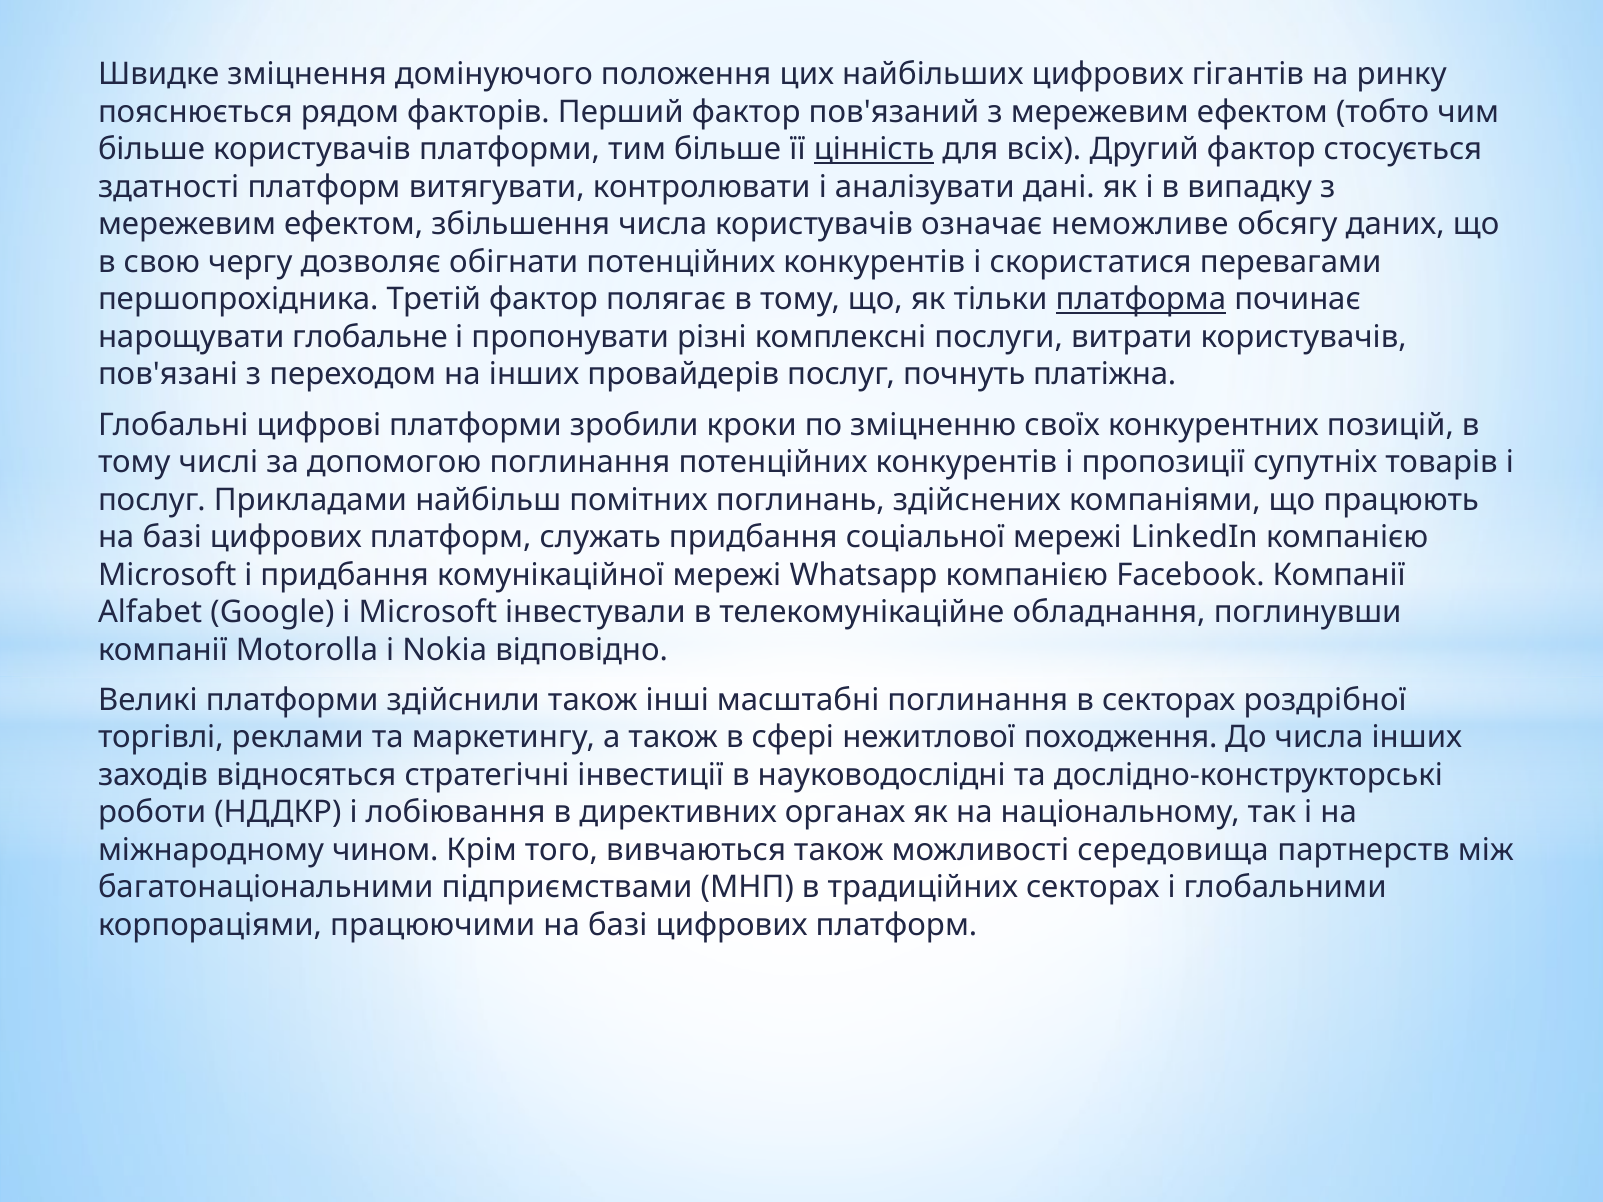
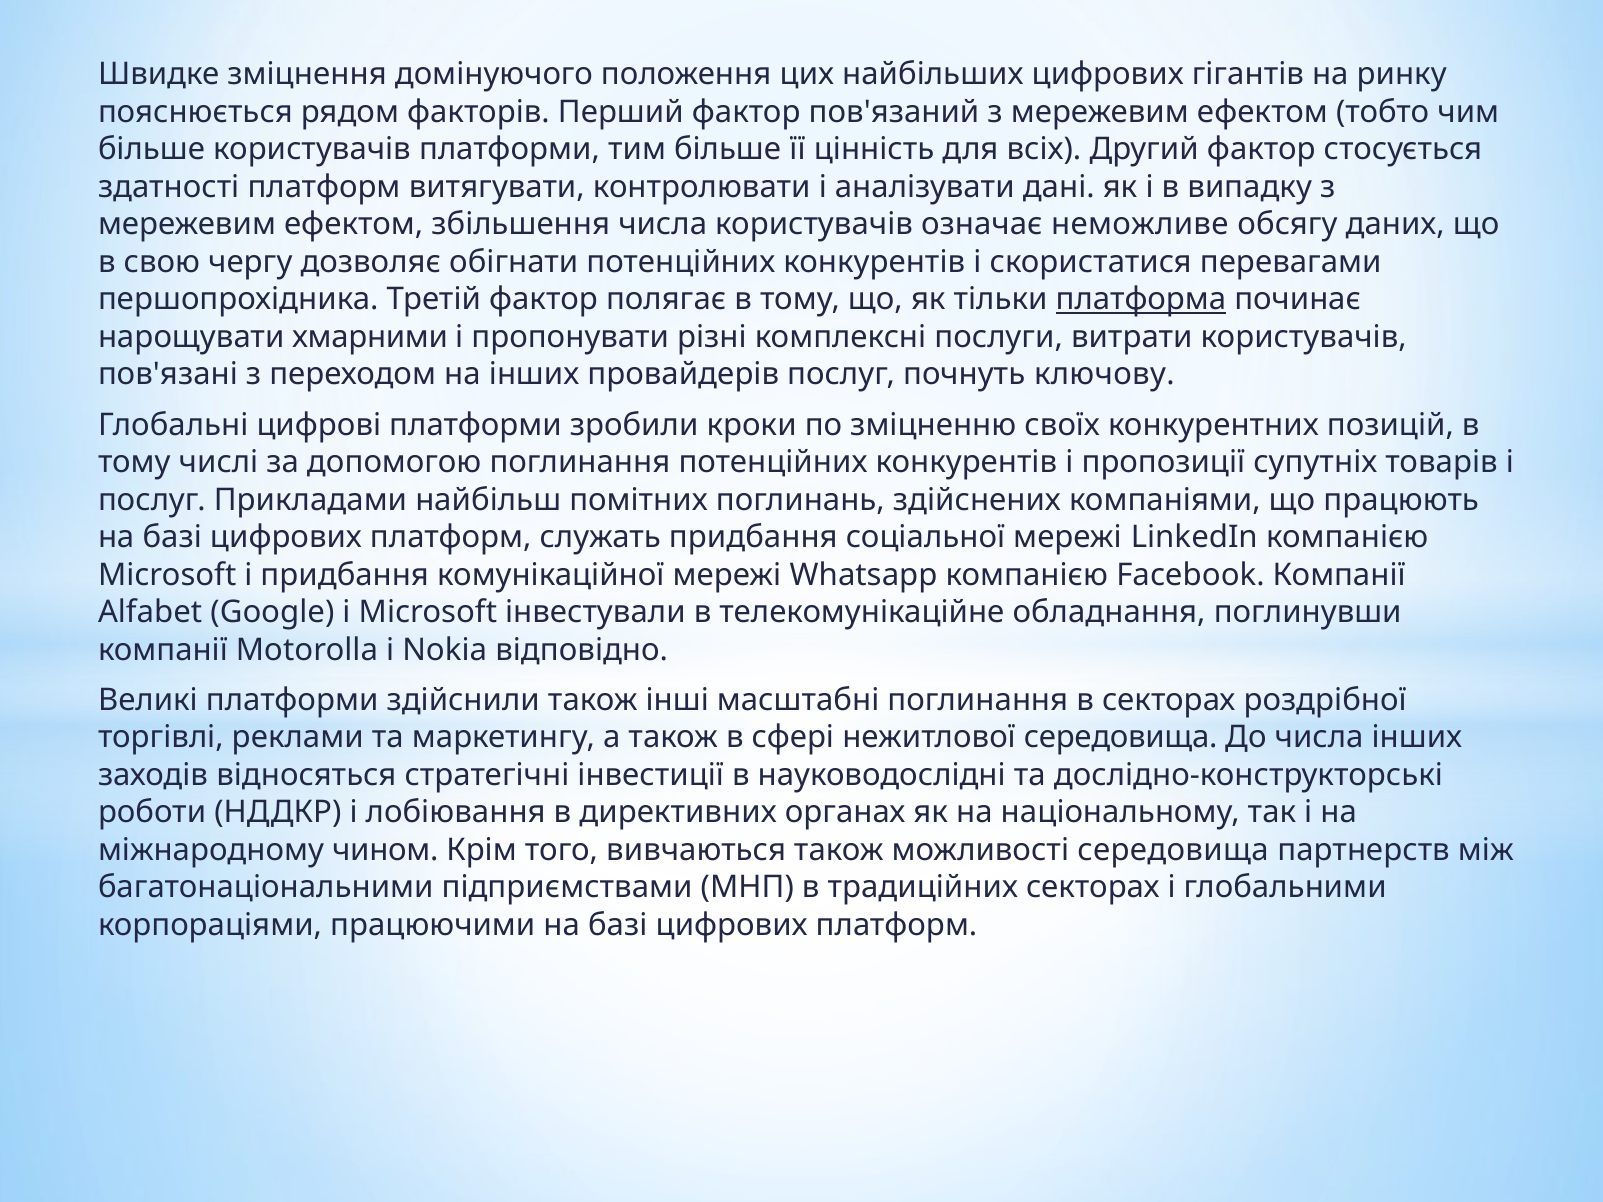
цінність underline: present -> none (874, 150)
глобальне: глобальне -> хмарними (370, 337)
платіжна: платіжна -> ключову (1104, 375)
нежитлової походження: походження -> середовища (1121, 738)
